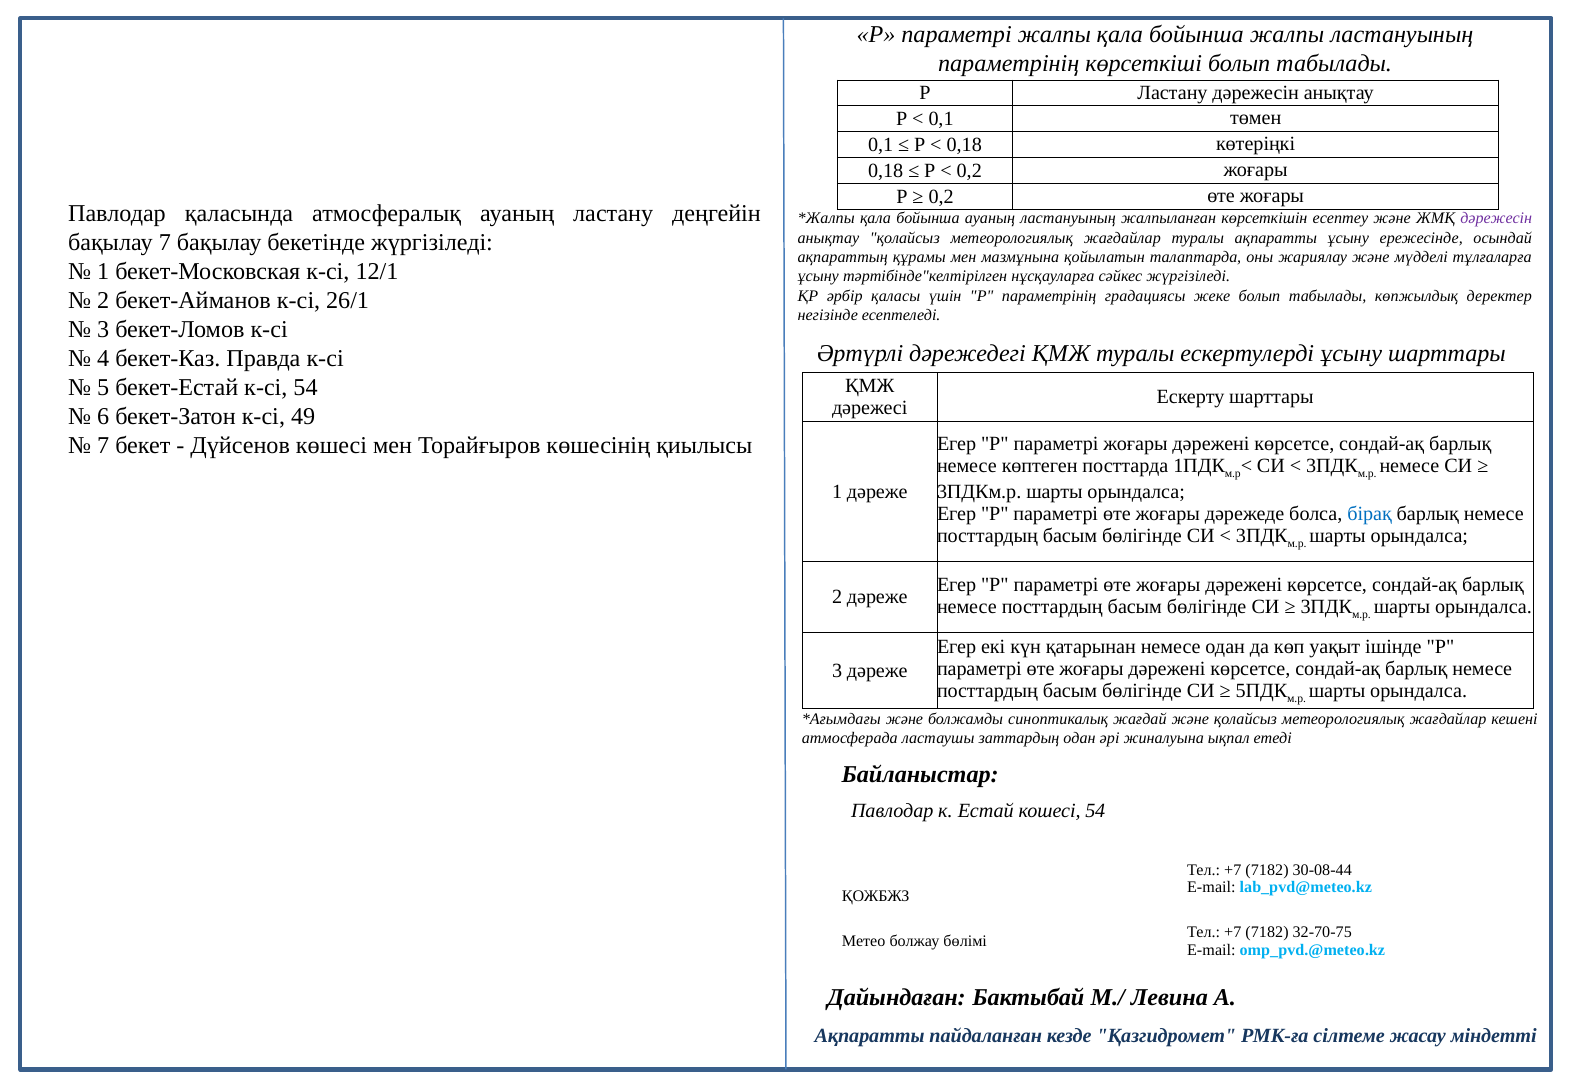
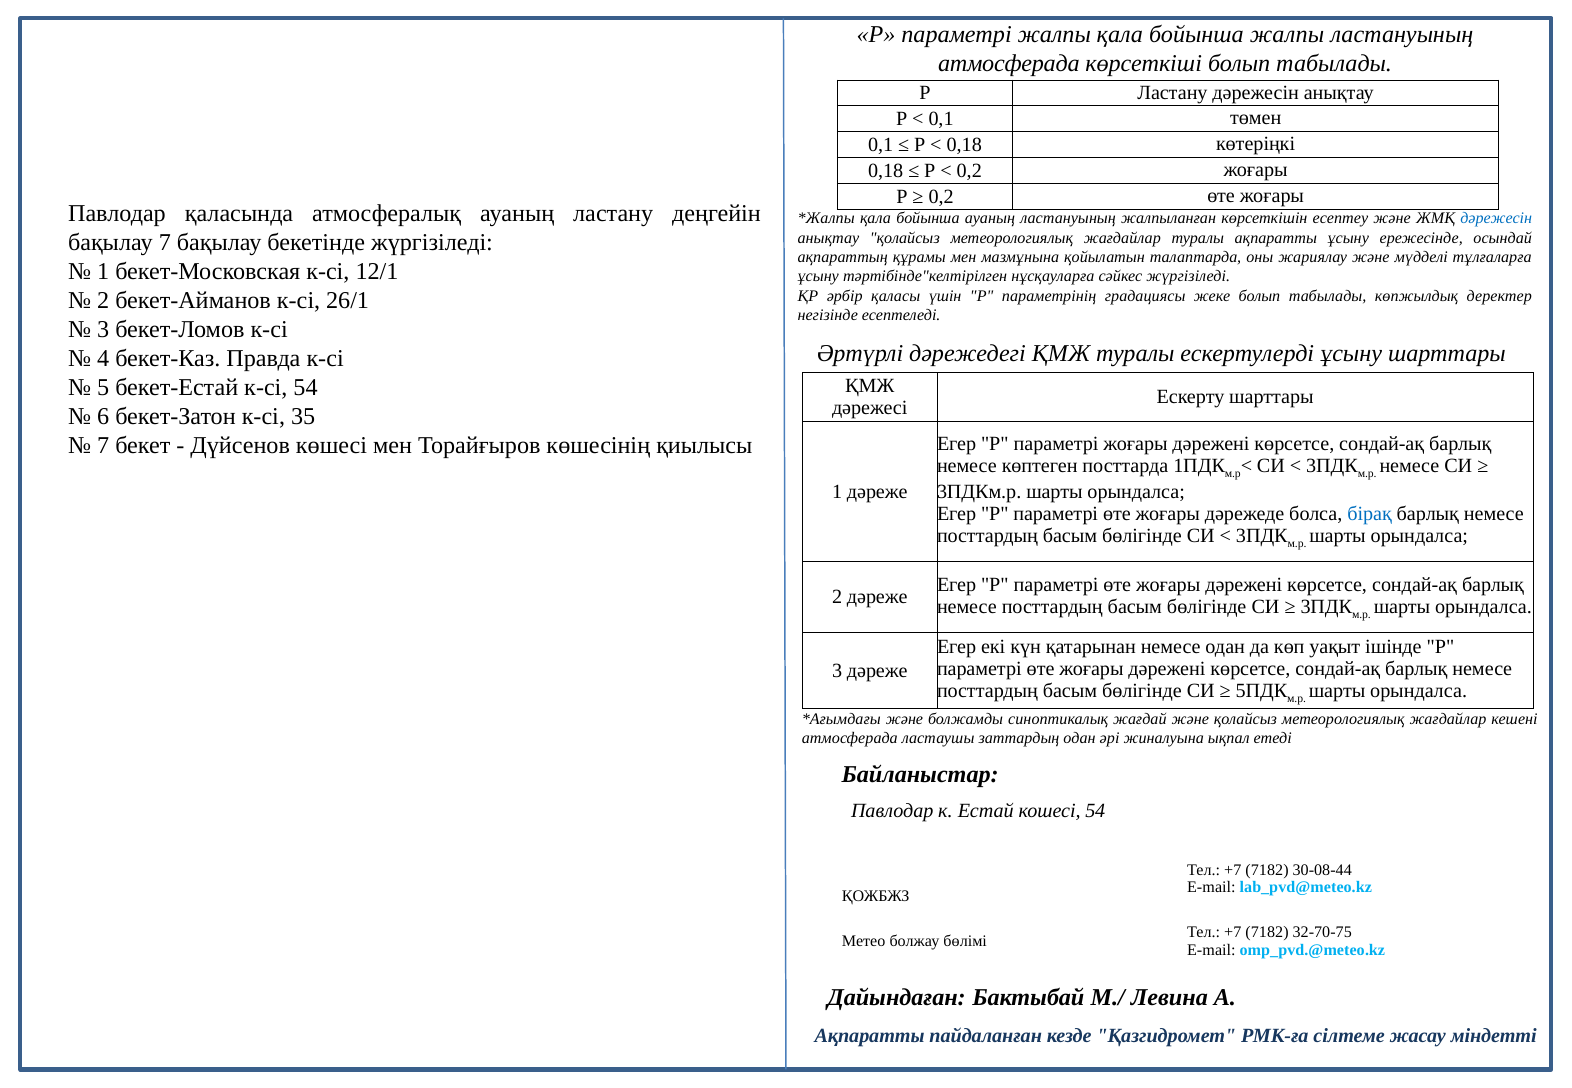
параметрінің: параметрінің -> атмосферада (1009, 64)
дәрежесін colour: purple -> blue (1496, 219)
49: 49 -> 35 (303, 416)
